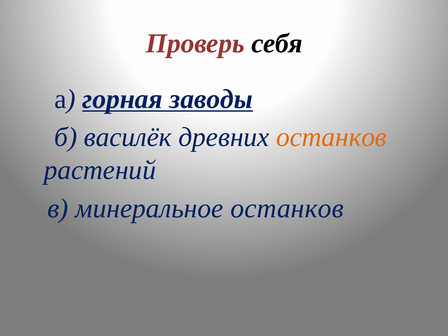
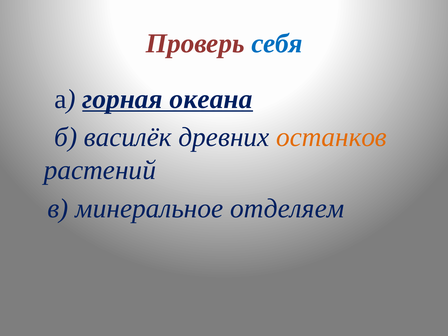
себя colour: black -> blue (277, 43)
заводы: заводы -> океана (211, 99)
минеральное останков: останков -> отделяем (287, 208)
